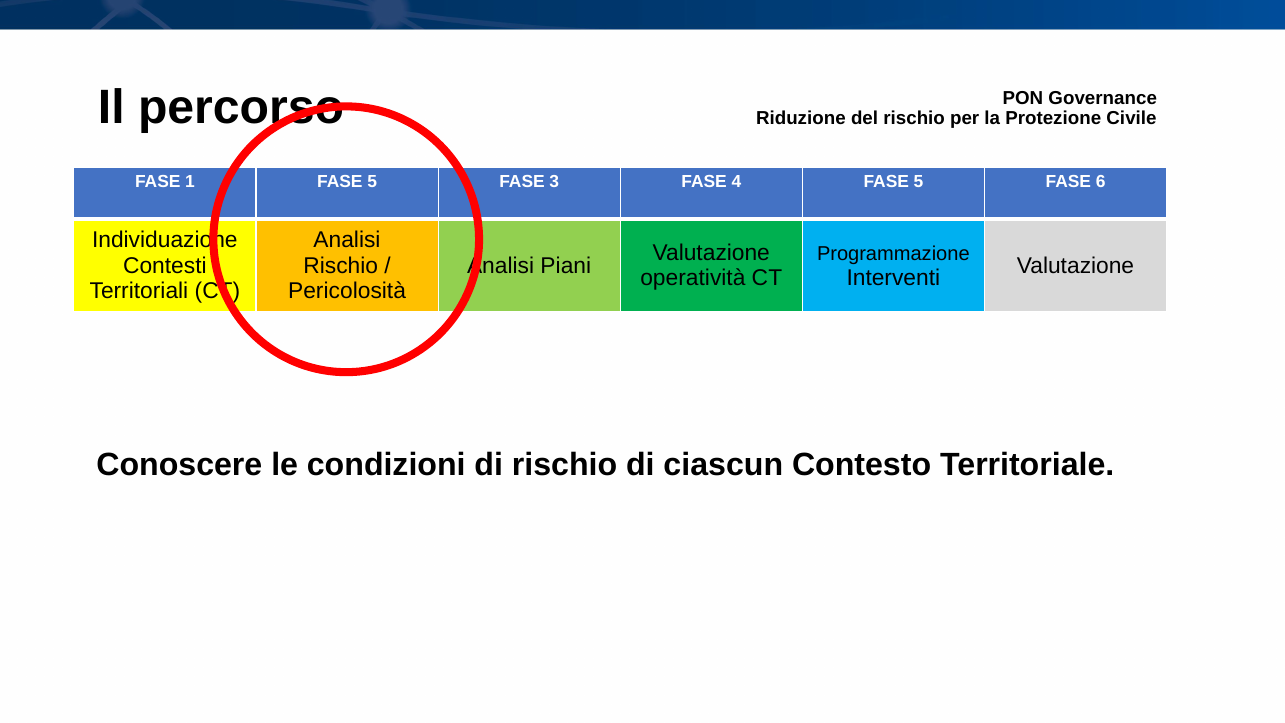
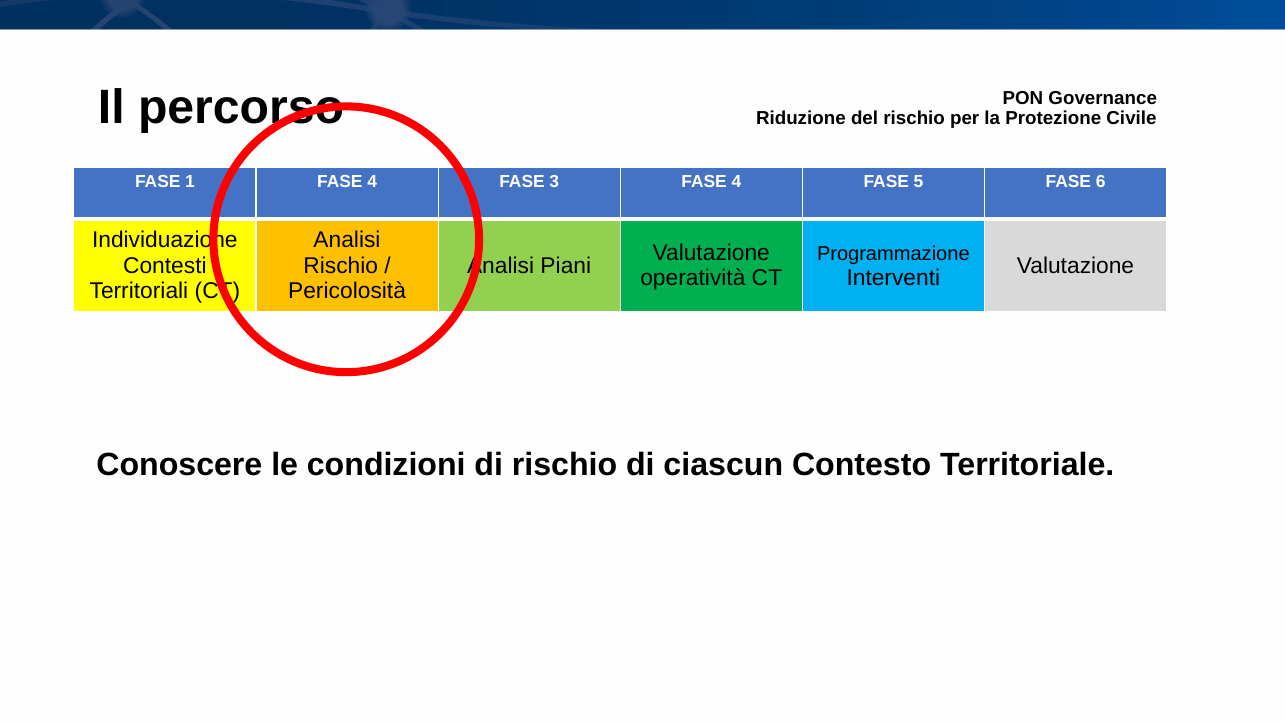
1 FASE 5: 5 -> 4 (372, 182)
